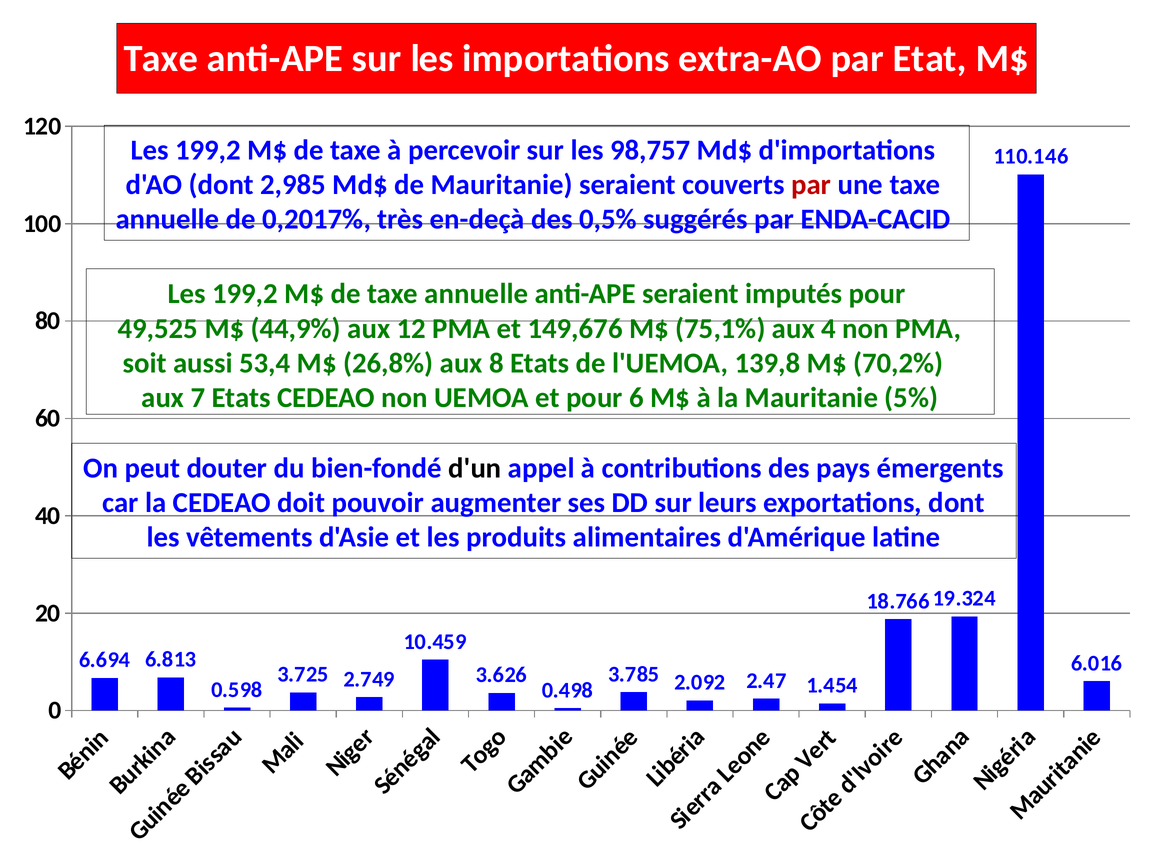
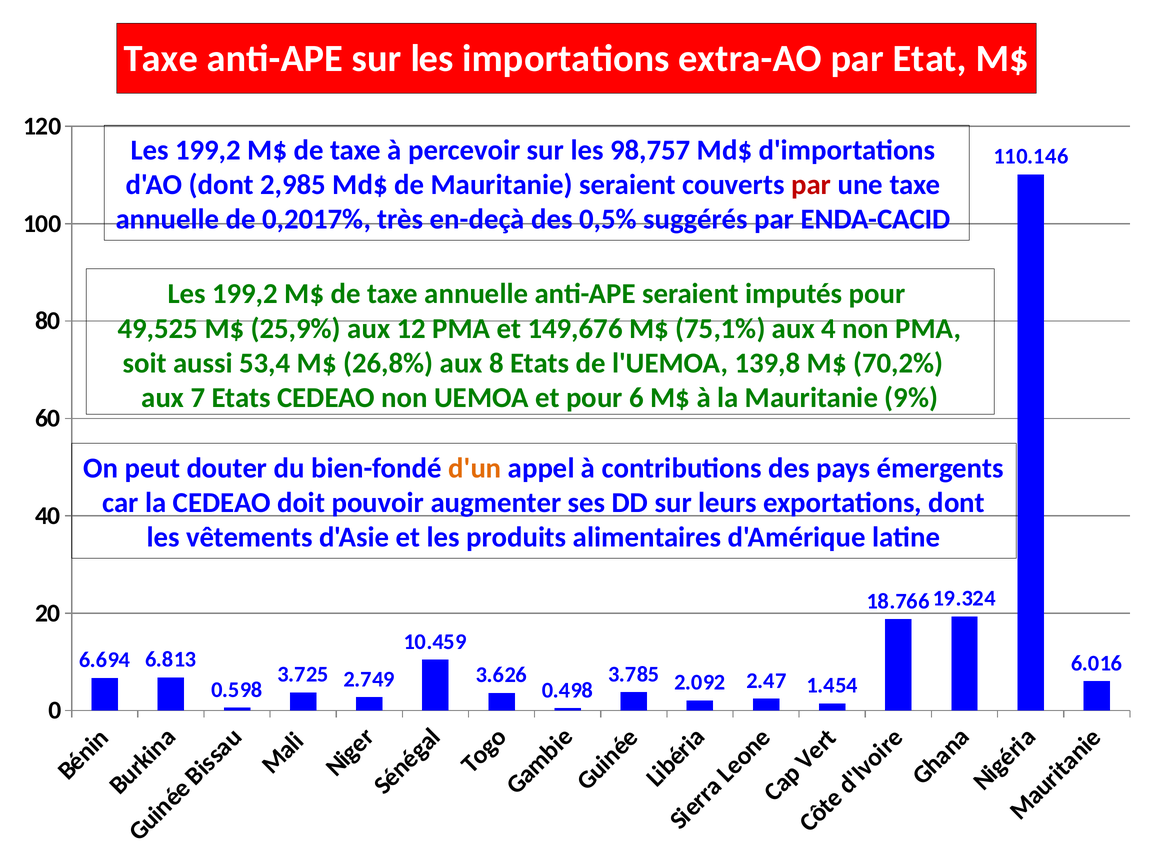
44,9%: 44,9% -> 25,9% (296, 328)
5%: 5% -> 9% (911, 398)
d'un colour: black -> orange (475, 468)
